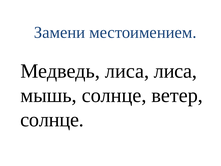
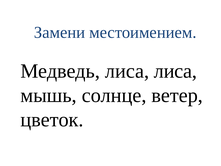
солнце: солнце -> цветок (52, 120)
